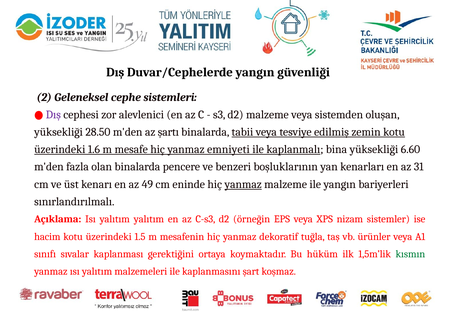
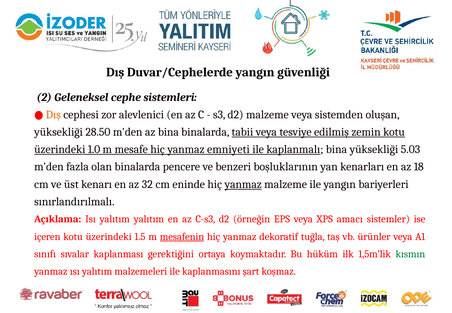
Dış colour: purple -> orange (53, 115)
az şartı: şartı -> bina (168, 132)
1.6: 1.6 -> 1.0 (94, 149)
6.60: 6.60 -> 5.03 (410, 149)
31: 31 -> 18 (419, 167)
49: 49 -> 32 (147, 184)
nizam: nizam -> amacı (350, 219)
hacim: hacim -> içeren (47, 237)
mesafenin underline: none -> present (182, 237)
